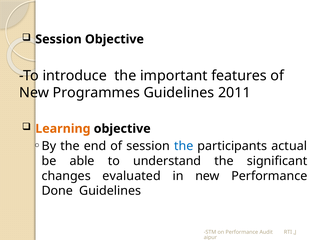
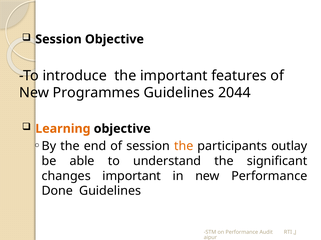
2011: 2011 -> 2044 (234, 93)
the colour: blue -> orange (184, 147)
actual: actual -> outlay (289, 147)
changes evaluated: evaluated -> important (132, 176)
